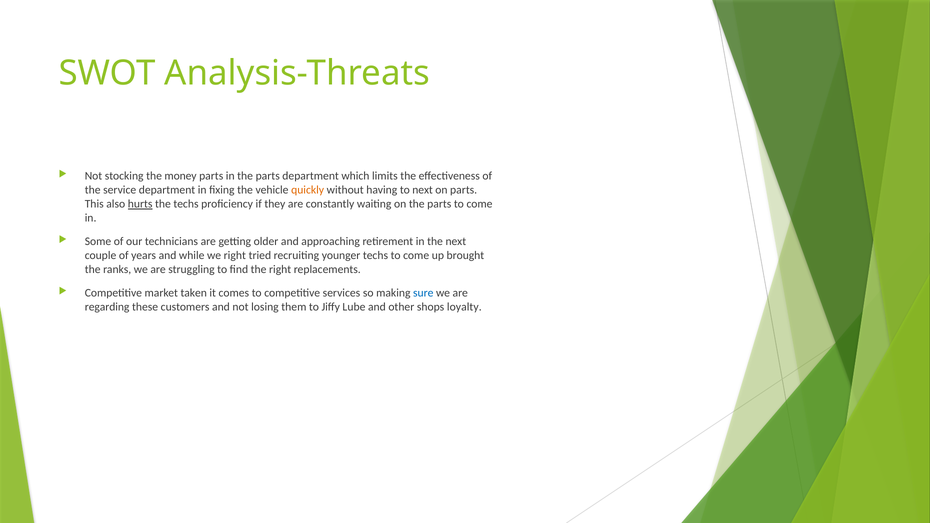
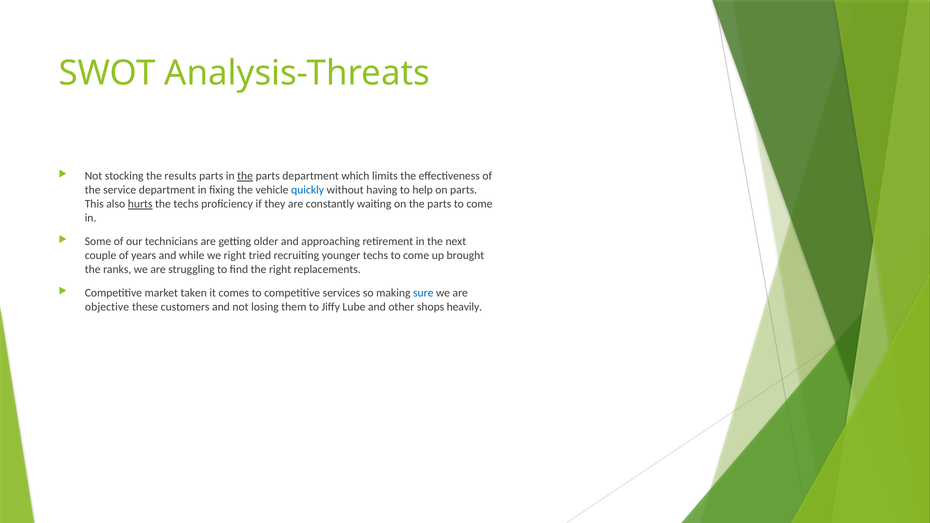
money: money -> results (180, 176)
the underline: none -> present (245, 176)
quickly colour: orange -> blue (308, 190)
to next: next -> help (423, 190)
regarding: regarding -> objective (107, 307)
loyalty: loyalty -> heavily (464, 307)
